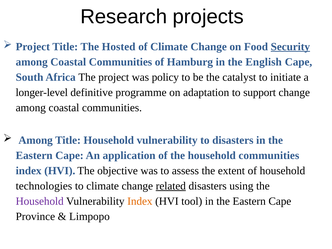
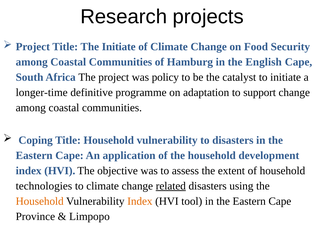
The Hosted: Hosted -> Initiate (119, 47)
Security underline: present -> none (290, 47)
longer-level: longer-level -> longer-time (42, 92)
Among: Among -> Coping (36, 140)
household communities: communities -> development (269, 155)
Household colour: purple -> orange (40, 201)
